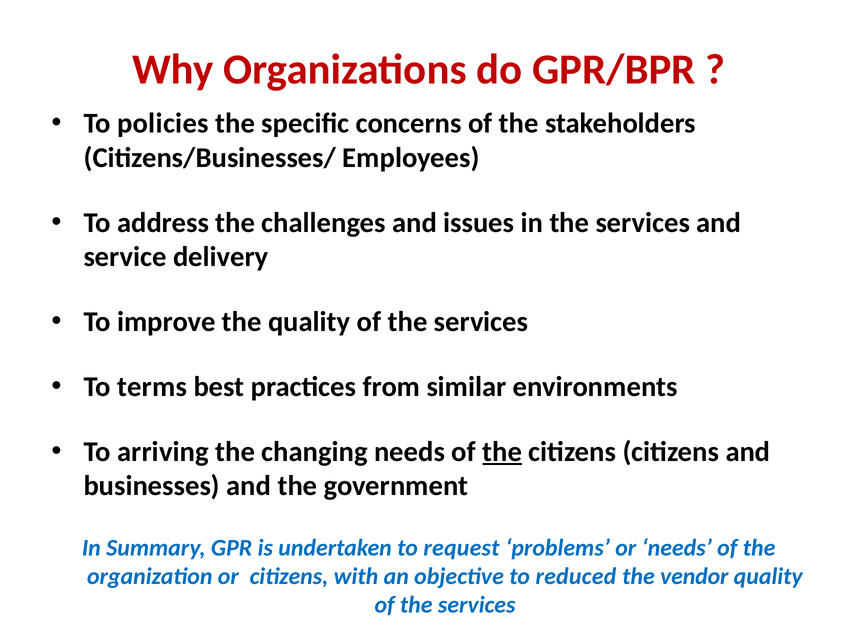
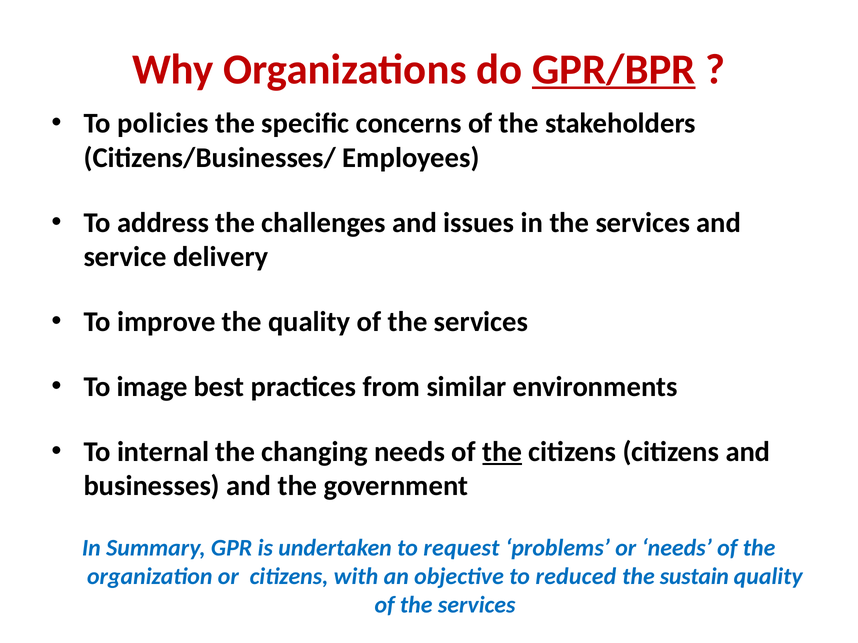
GPR/BPR underline: none -> present (614, 69)
terms: terms -> image (152, 387)
arriving: arriving -> internal (163, 452)
vendor: vendor -> sustain (694, 577)
